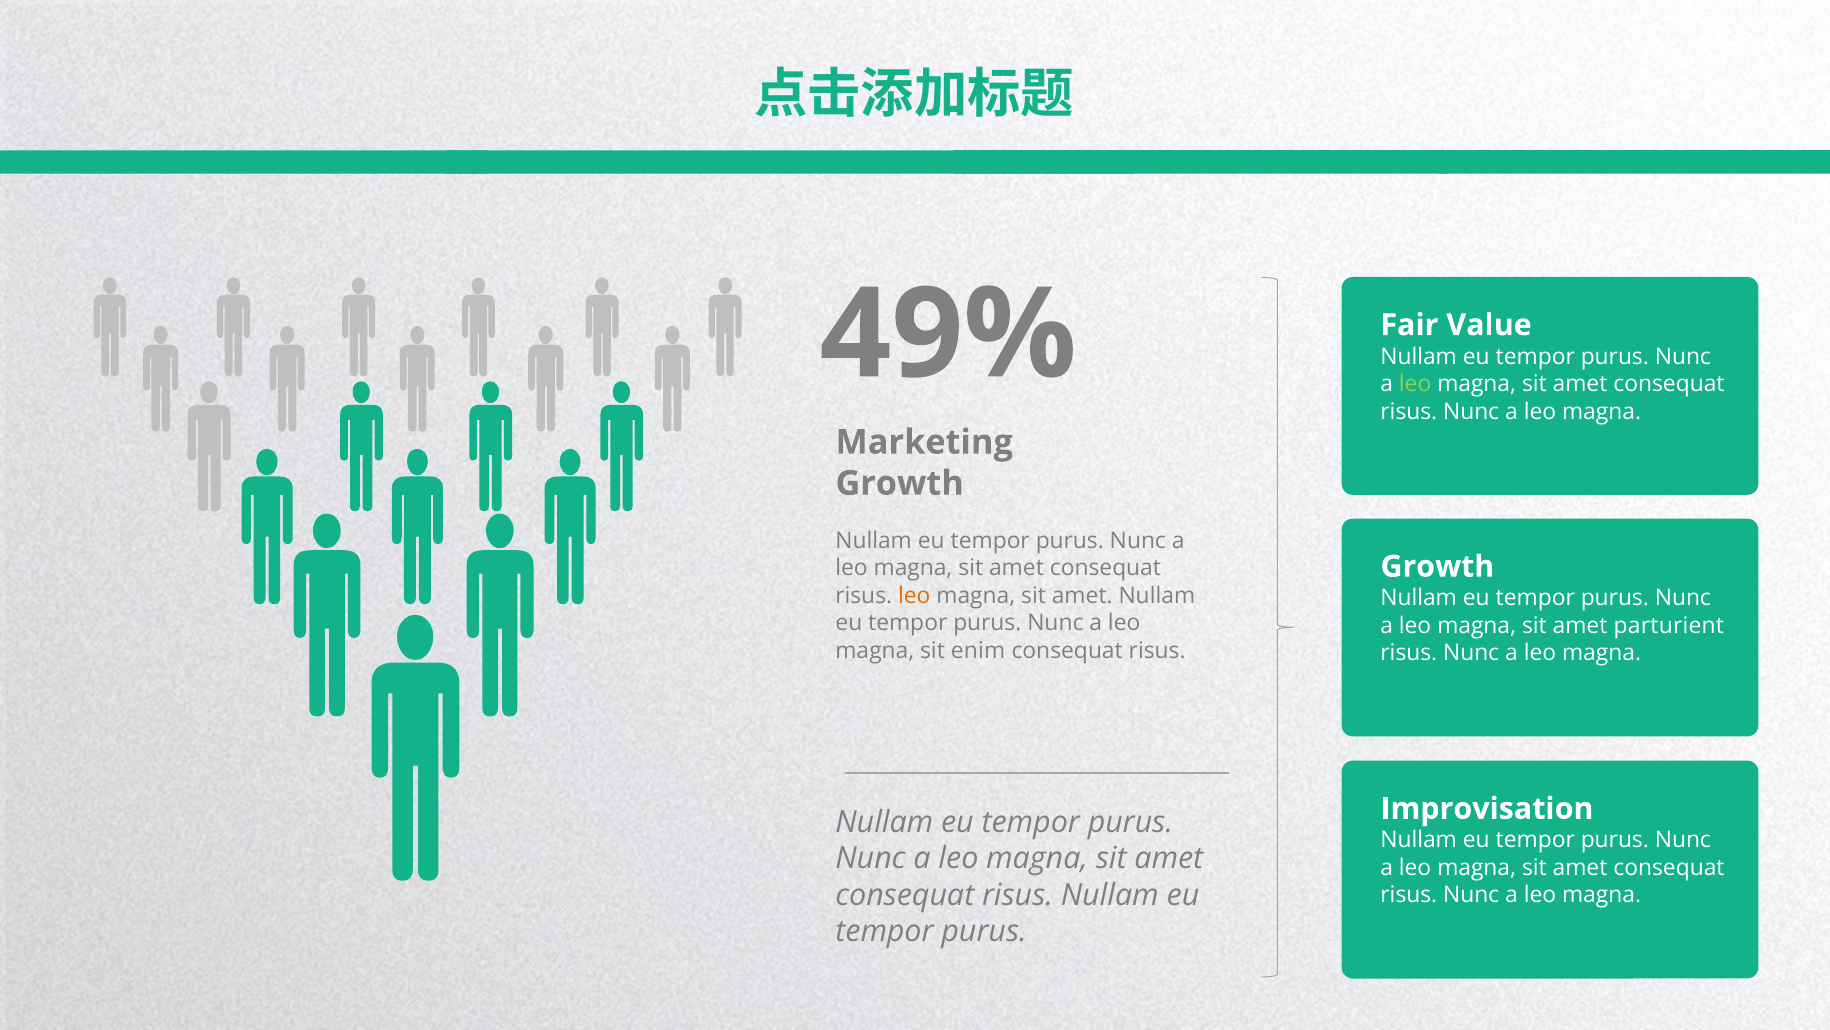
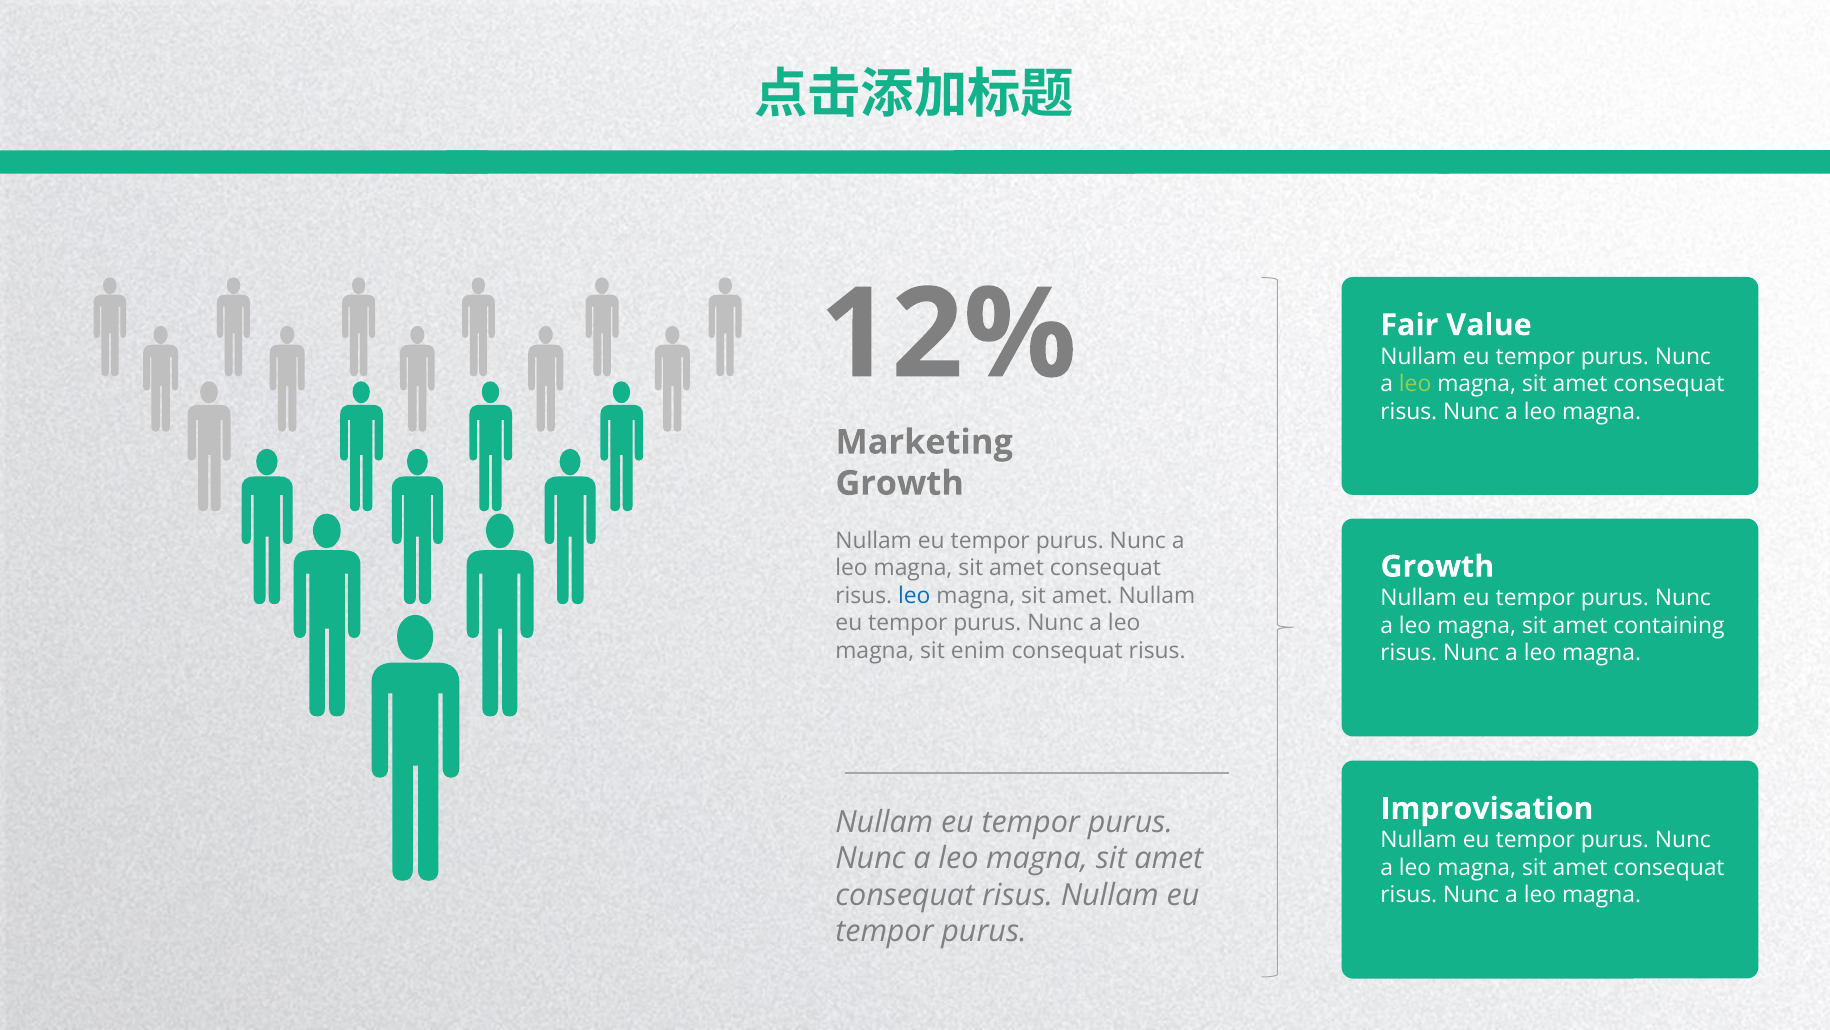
49%: 49% -> 12% (948, 335)
leo colour: orange -> blue (914, 596)
parturient: parturient -> containing (1669, 625)
